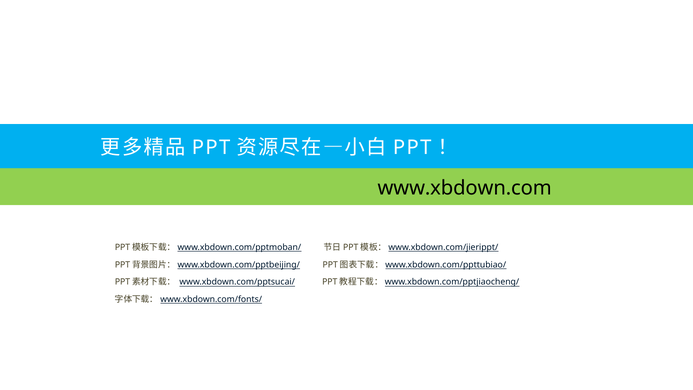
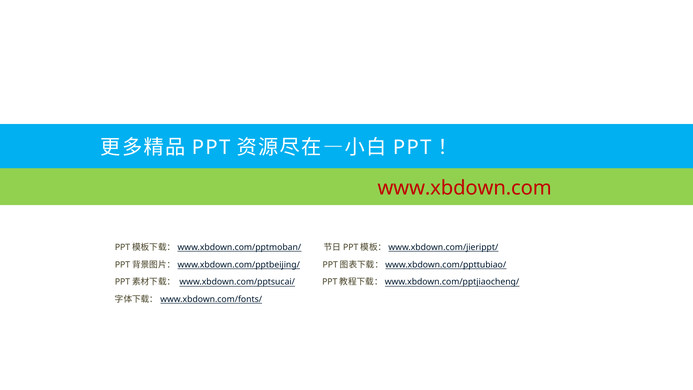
www.xbdown.com colour: black -> red (465, 188)
